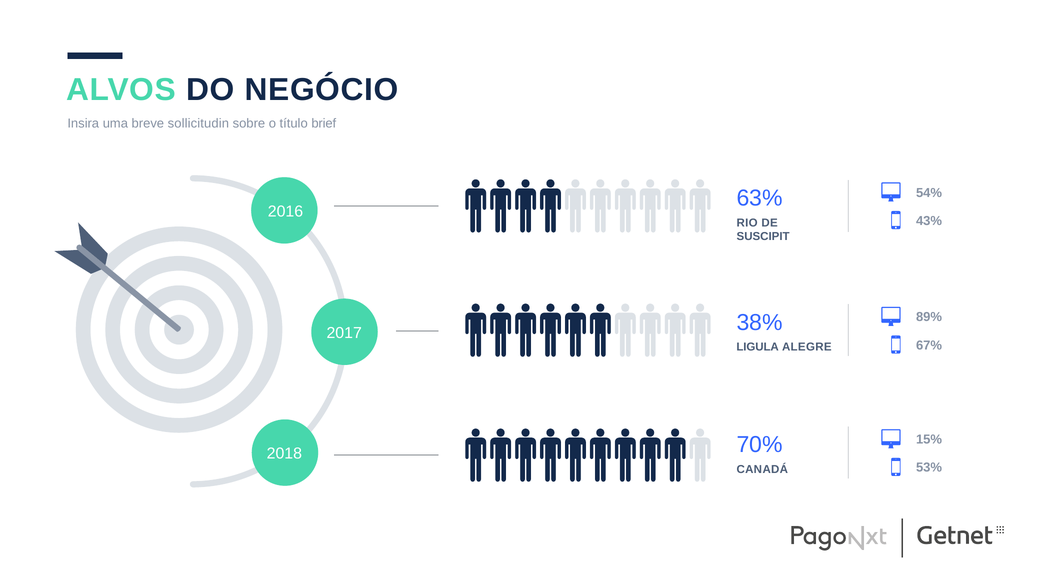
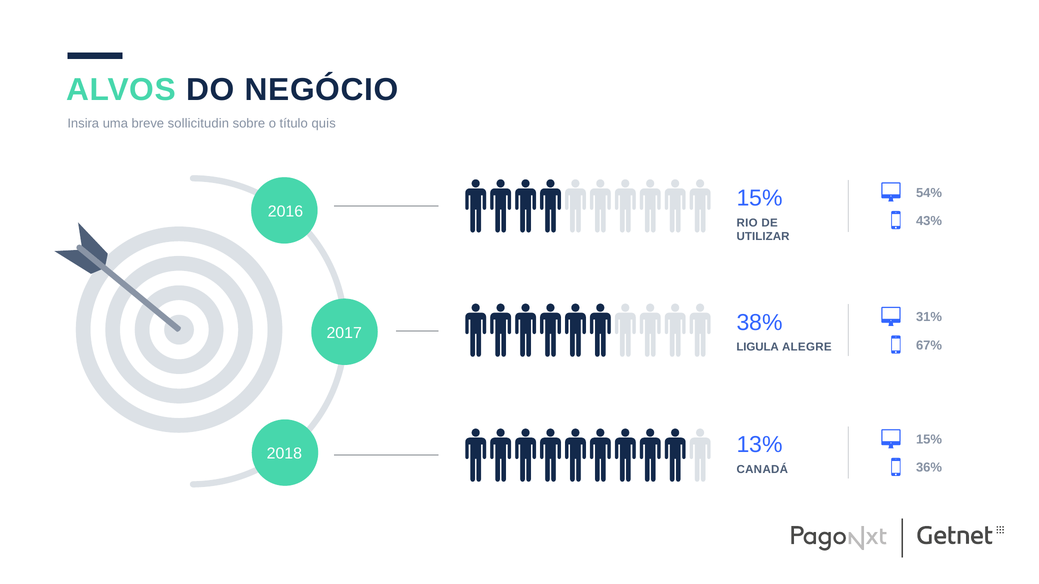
brief: brief -> quis (324, 124)
63%: 63% -> 15% (760, 198)
SUSCIPIT: SUSCIPIT -> UTILIZAR (763, 237)
89%: 89% -> 31% (929, 317)
70%: 70% -> 13% (760, 445)
53%: 53% -> 36% (929, 468)
